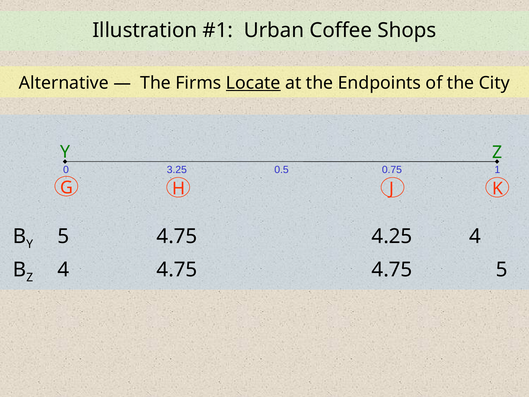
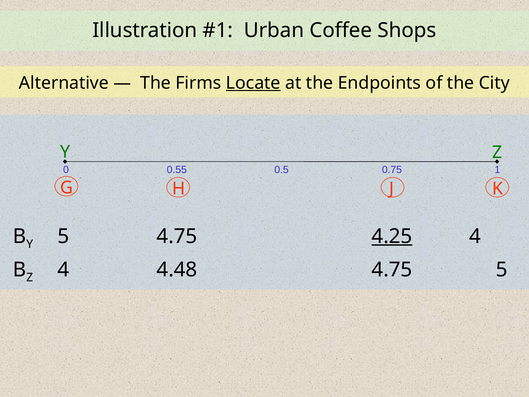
3.25: 3.25 -> 0.55 (177, 170)
4.25 underline: none -> present (392, 236)
4 4.75: 4.75 -> 4.48 (177, 270)
